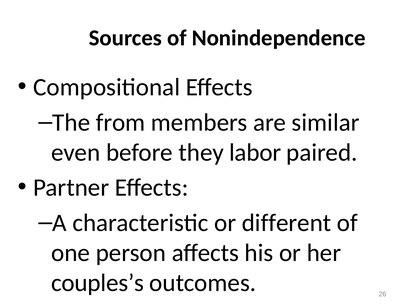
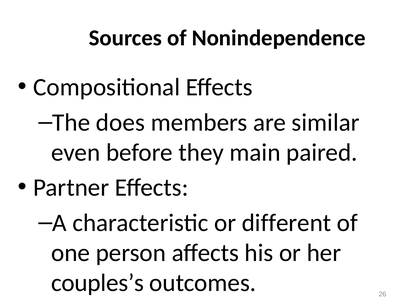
from: from -> does (120, 123)
labor: labor -> main (255, 153)
